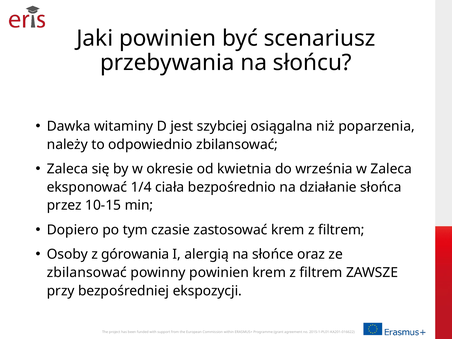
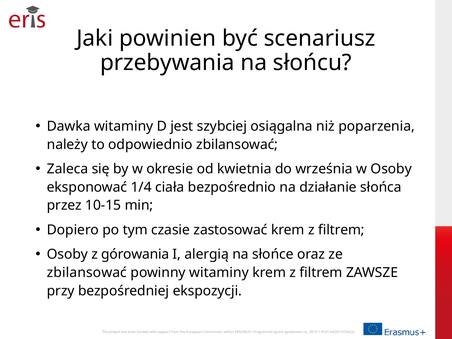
w Zaleca: Zaleca -> Osoby (391, 169)
powinny powinien: powinien -> witaminy (219, 273)
